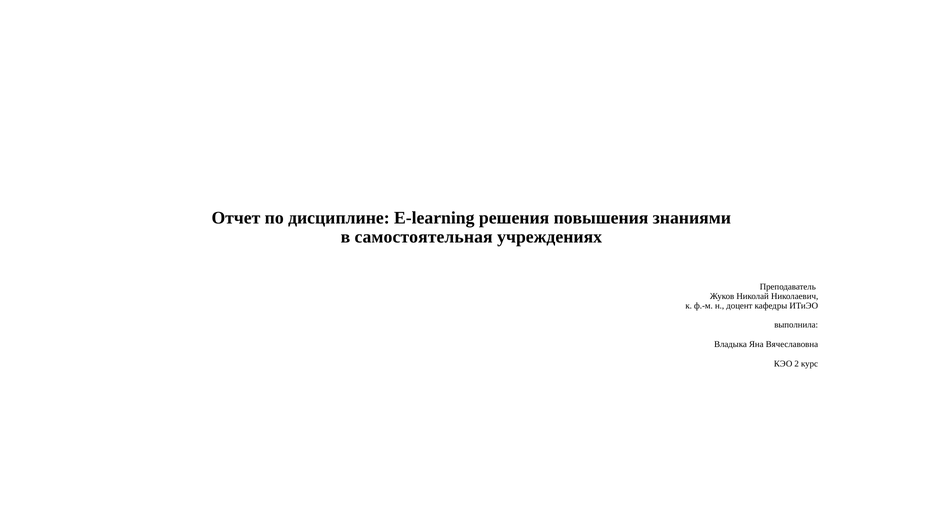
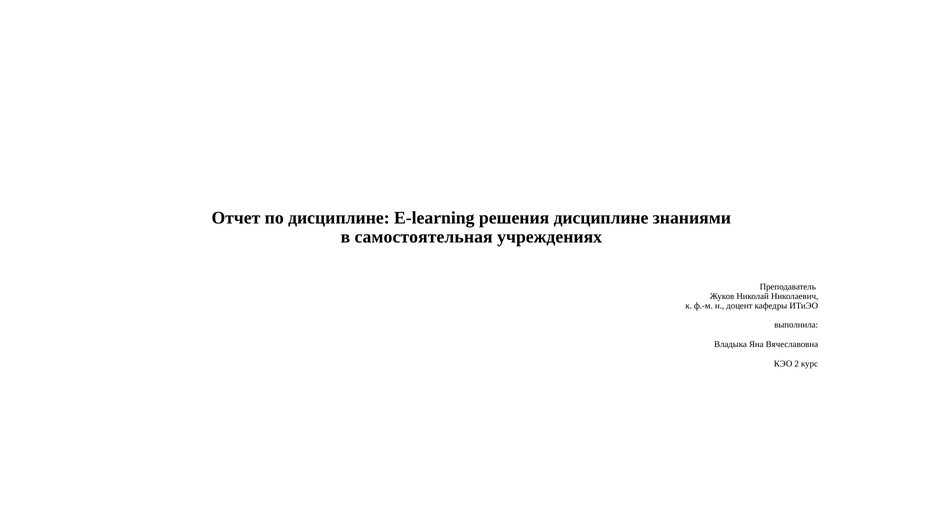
решения повышения: повышения -> дисциплине (601, 218)
